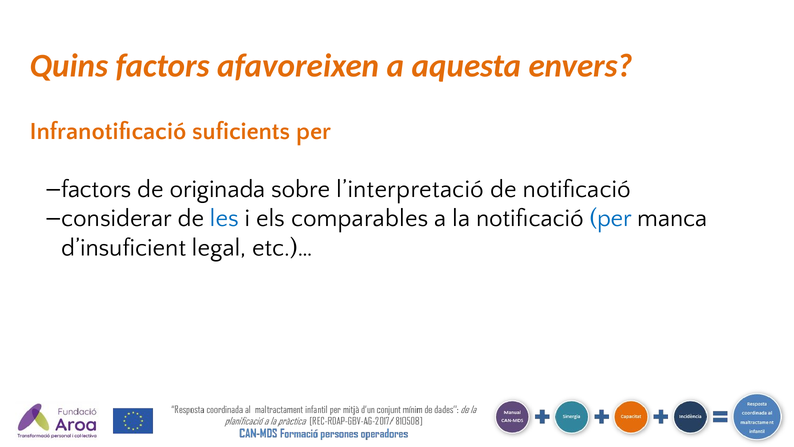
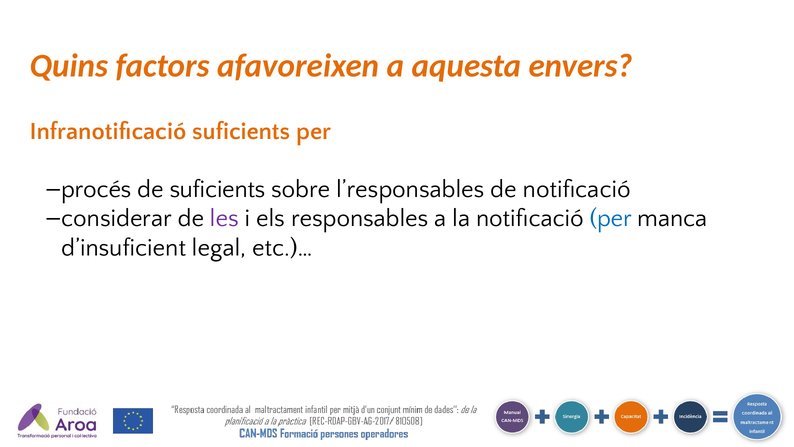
factors: factors -> procés (96, 189)
de originada: originada -> suficients (218, 189)
l’interpretació: l’interpretació -> l’responsables (410, 189)
les colour: blue -> purple (224, 218)
comparables: comparables -> responsables (360, 218)
